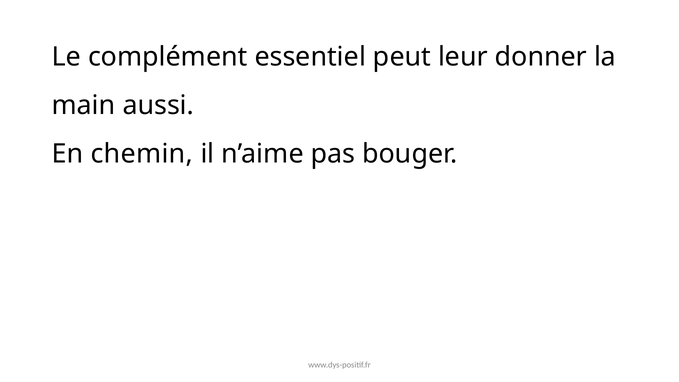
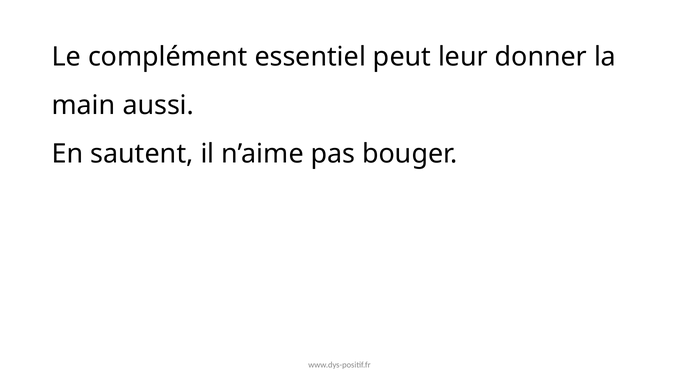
chemin: chemin -> sautent (142, 154)
